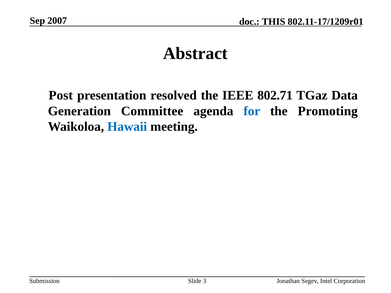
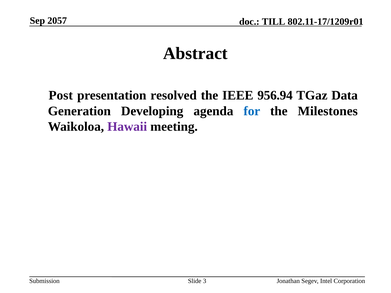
2007: 2007 -> 2057 (57, 21)
THIS: THIS -> TILL (274, 22)
802.71: 802.71 -> 956.94 (275, 95)
Committee: Committee -> Developing (152, 111)
Promoting: Promoting -> Milestones (328, 111)
Hawaii colour: blue -> purple (127, 127)
